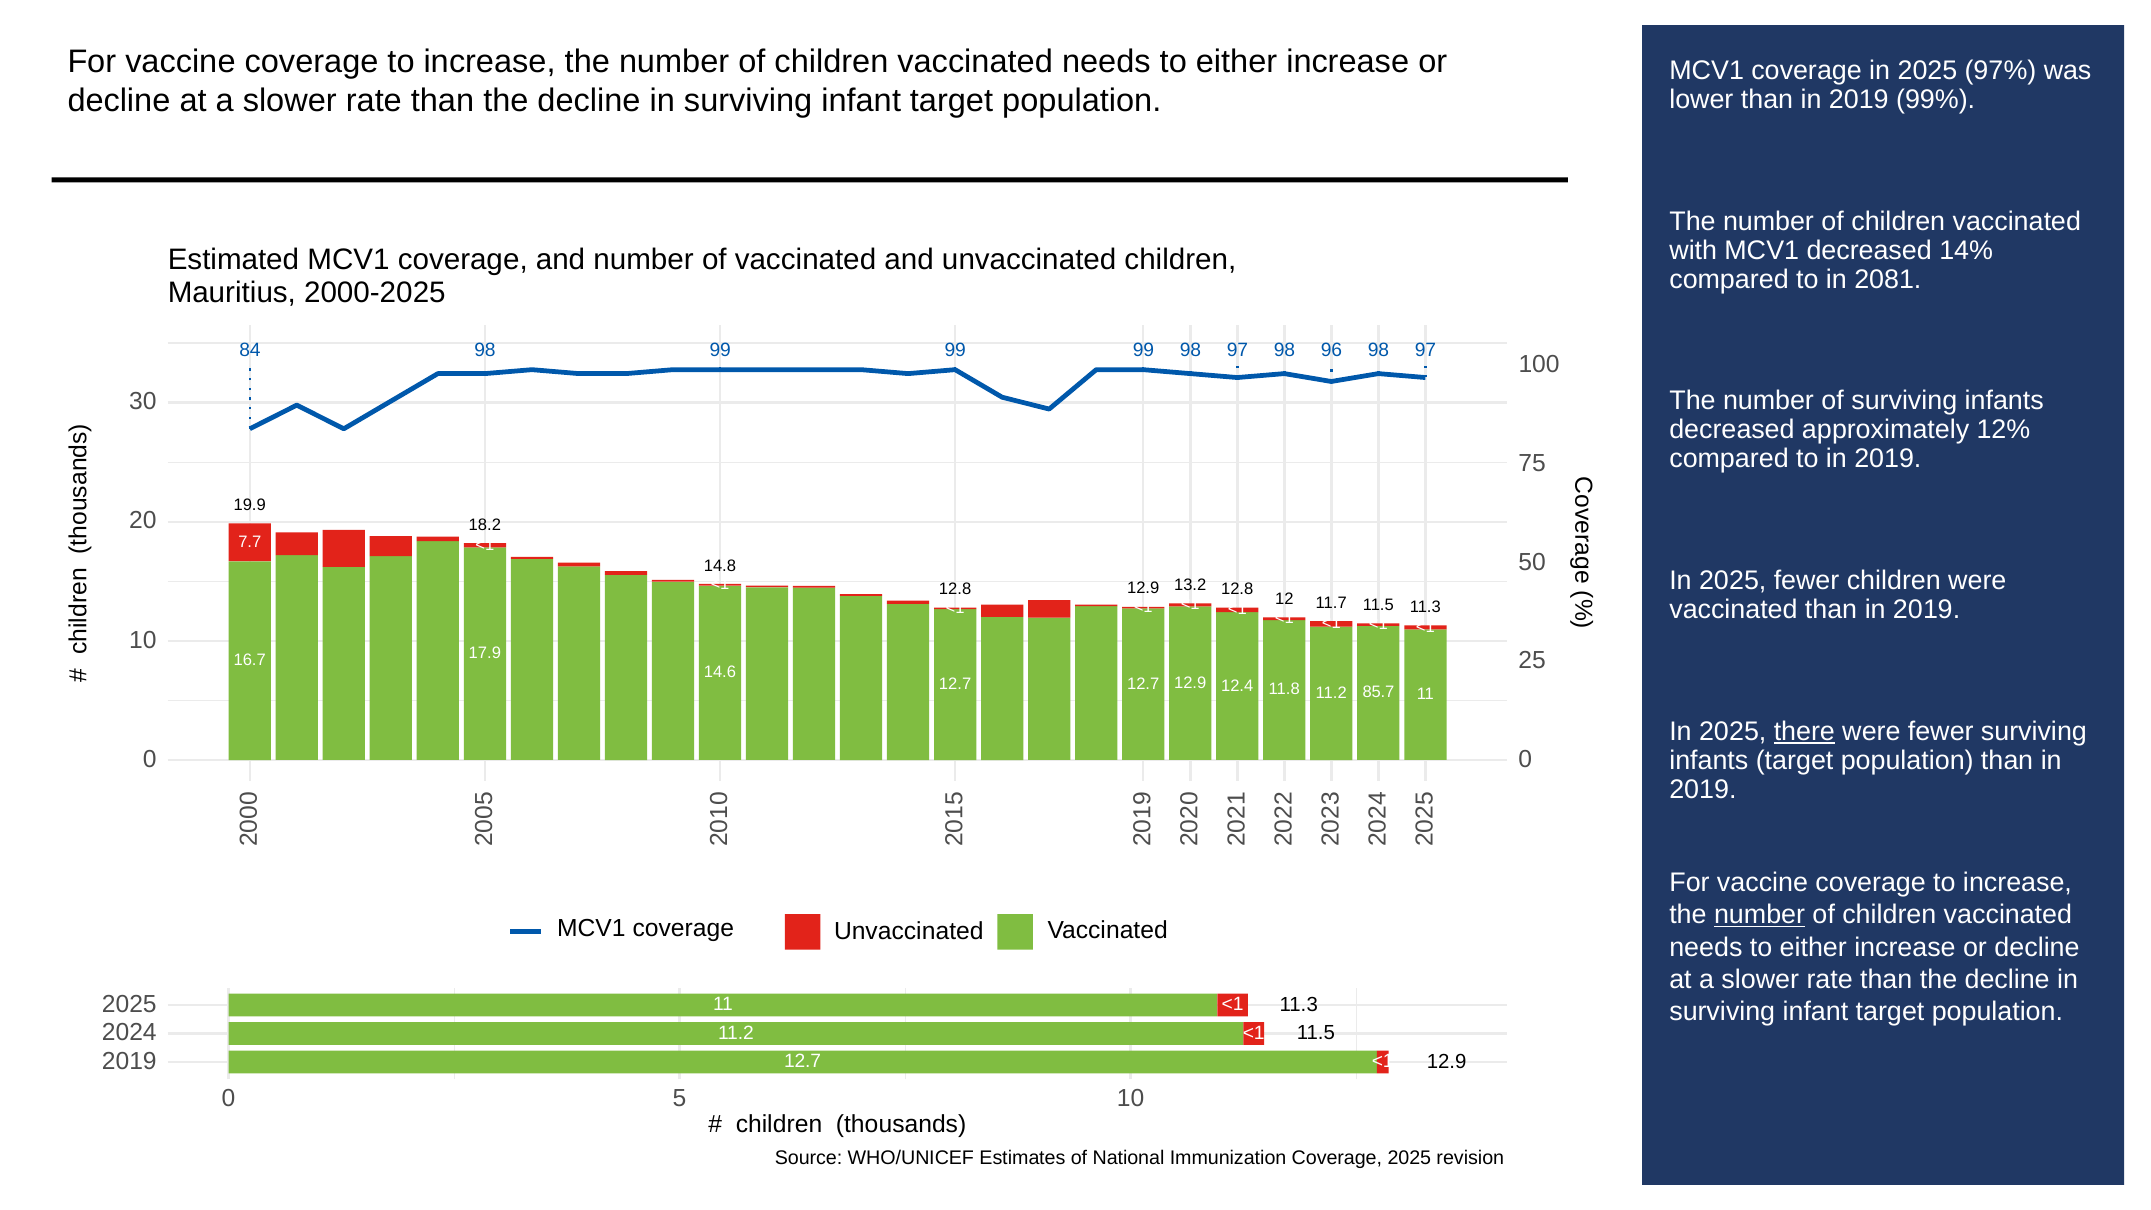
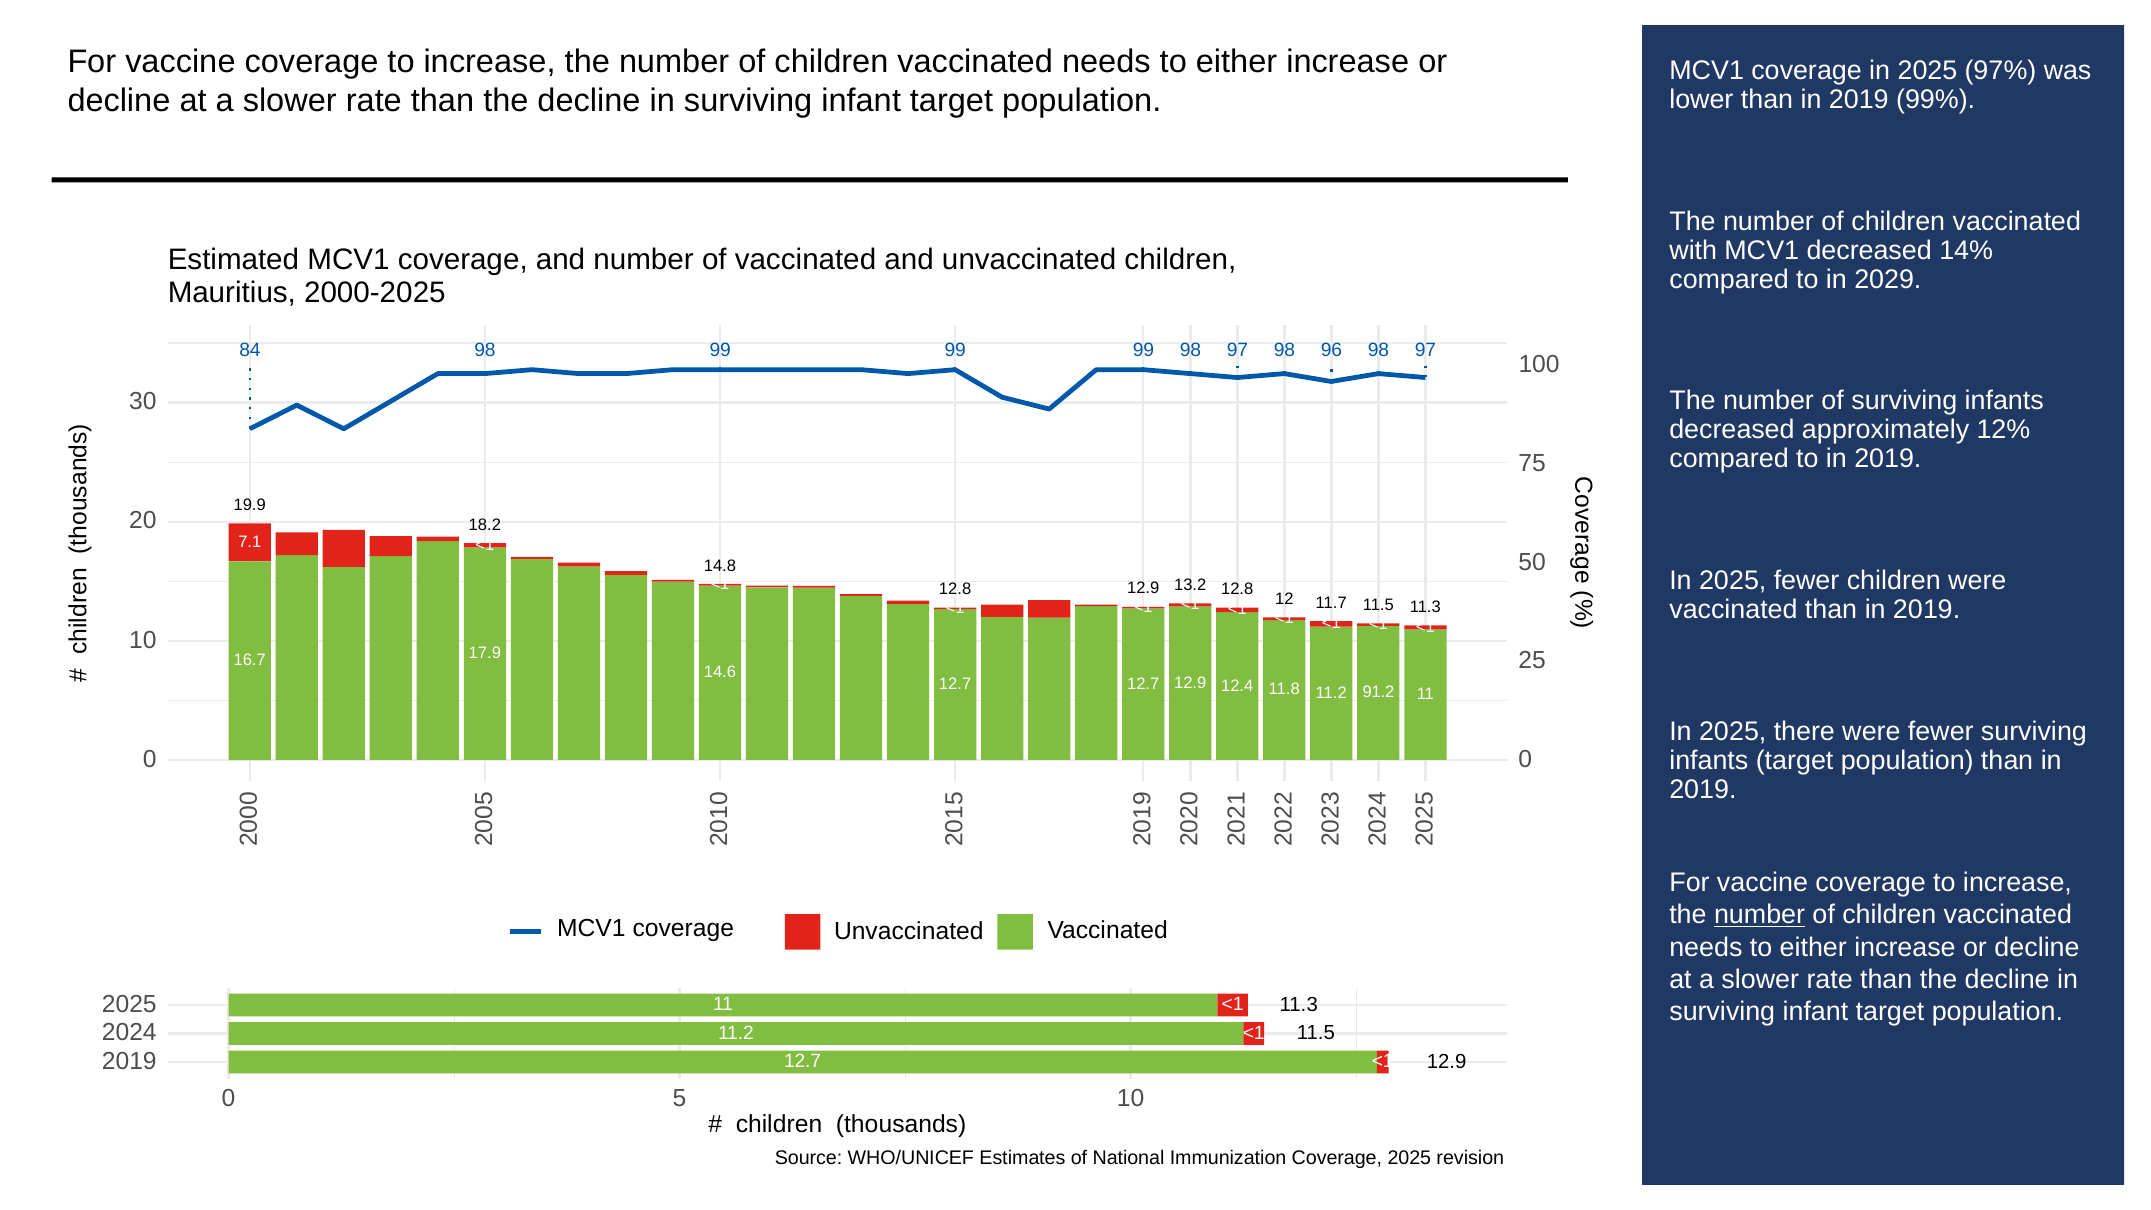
2081: 2081 -> 2029 (1888, 279)
7.7: 7.7 -> 7.1 (250, 542)
85.7: 85.7 -> 91.2 (1378, 692)
there underline: present -> none (1804, 731)
